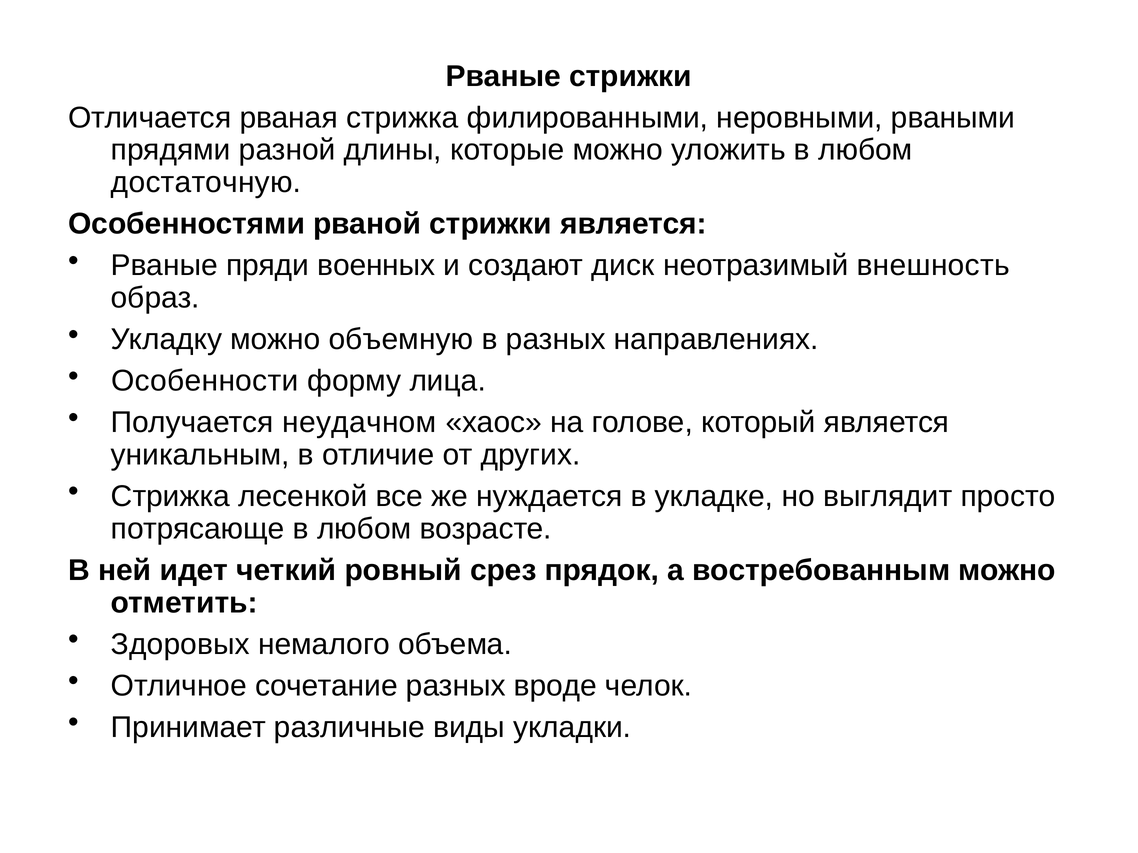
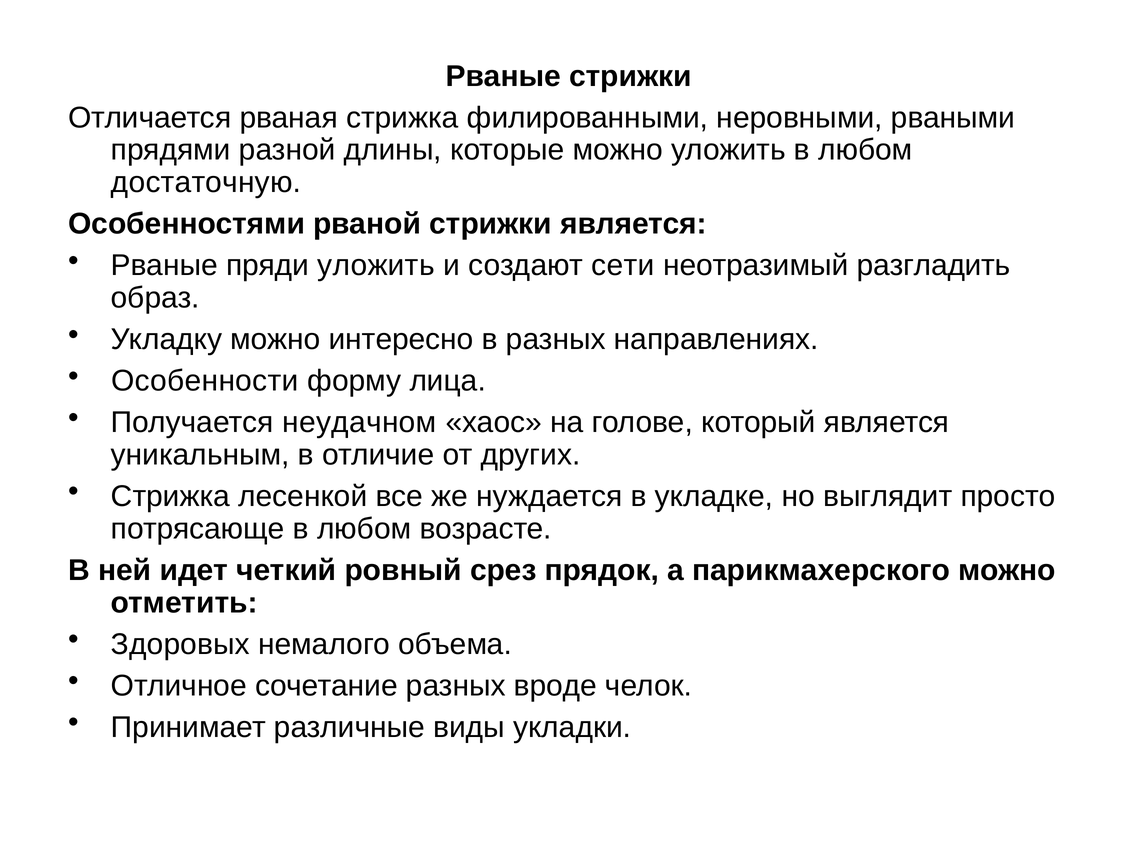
пряди военных: военных -> уложить (376, 266)
диск: диск -> сети (623, 266)
внешность: внешность -> разгладить (934, 266)
объемную: объемную -> интересно (401, 340)
востребованным: востребованным -> парикмахерского (821, 571)
